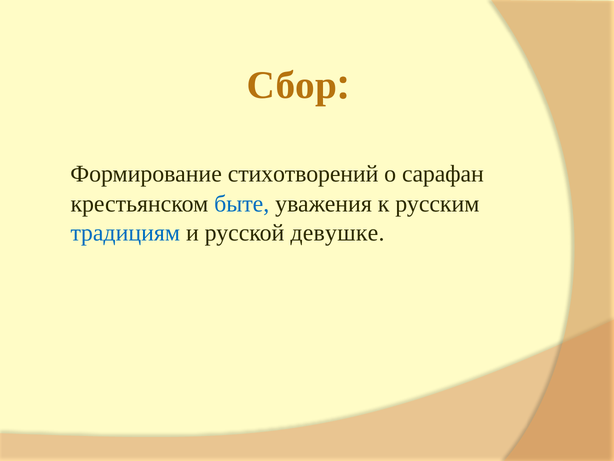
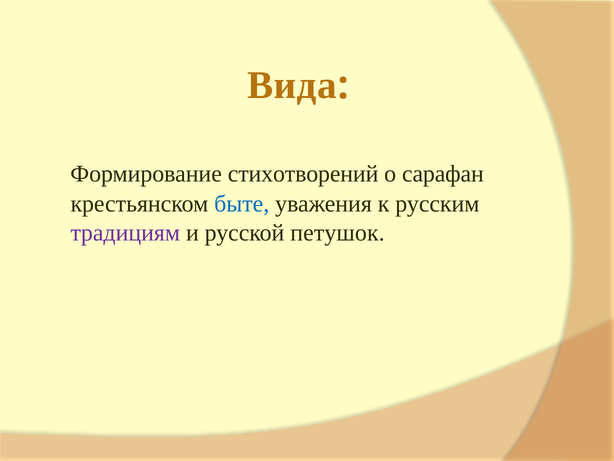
Сбор: Сбор -> Вида (292, 85)
традициям colour: blue -> purple (125, 232)
девушке: девушке -> петушок (338, 232)
